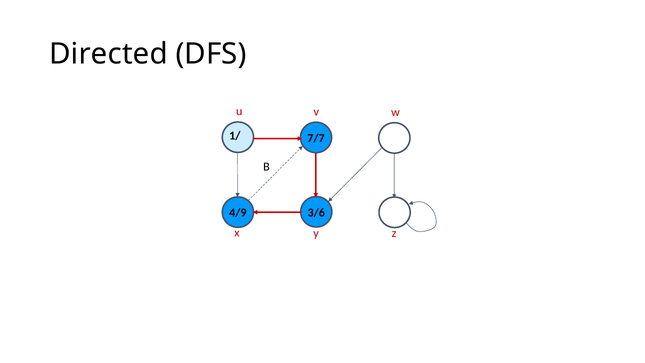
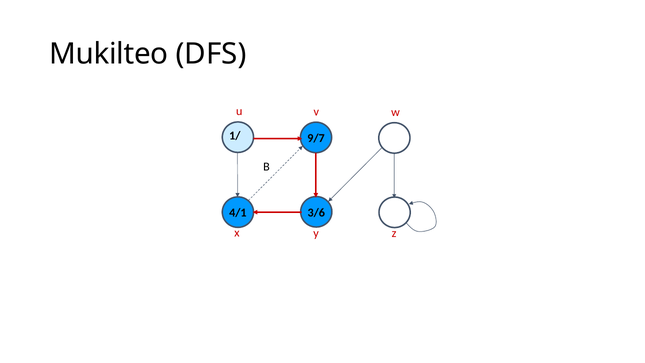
Directed: Directed -> Mukilteo (109, 54)
7/7: 7/7 -> 9/7 (316, 138)
4/9: 4/9 -> 4/1 (238, 213)
